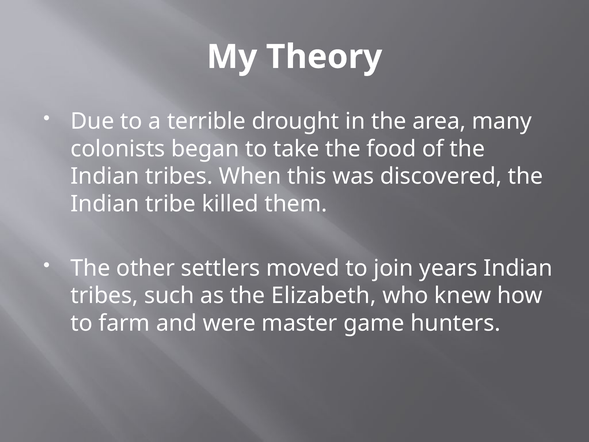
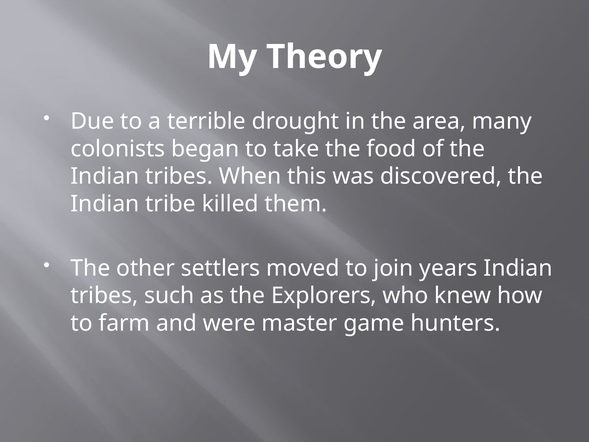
Elizabeth: Elizabeth -> Explorers (324, 296)
